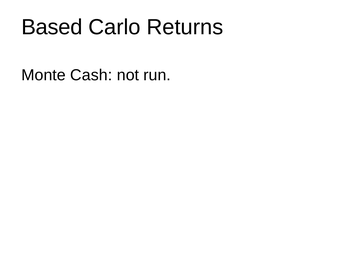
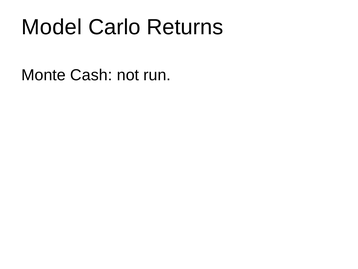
Based: Based -> Model (52, 27)
